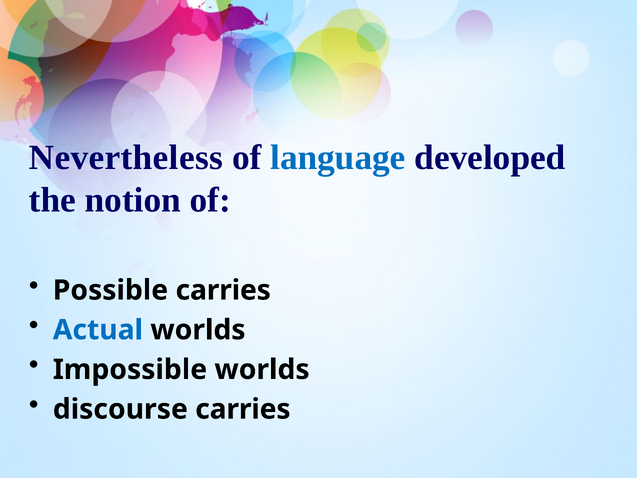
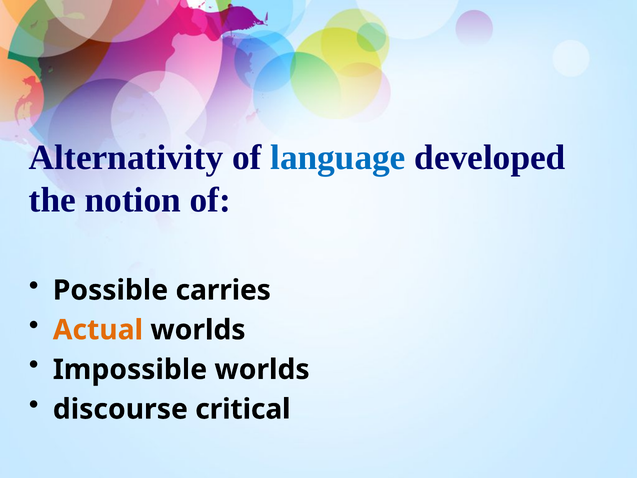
Nevertheless: Nevertheless -> Alternativity (126, 157)
Actual colour: blue -> orange (98, 330)
discourse carries: carries -> critical (243, 409)
